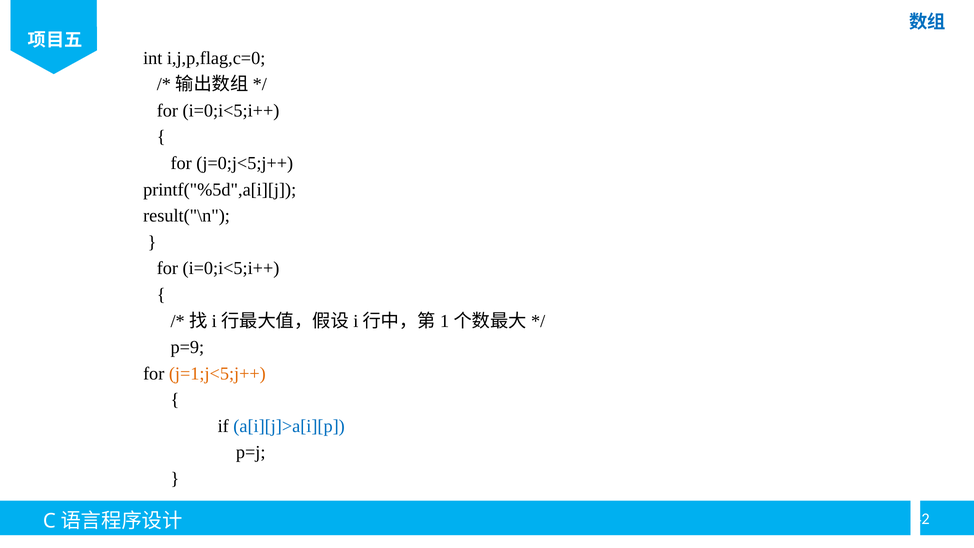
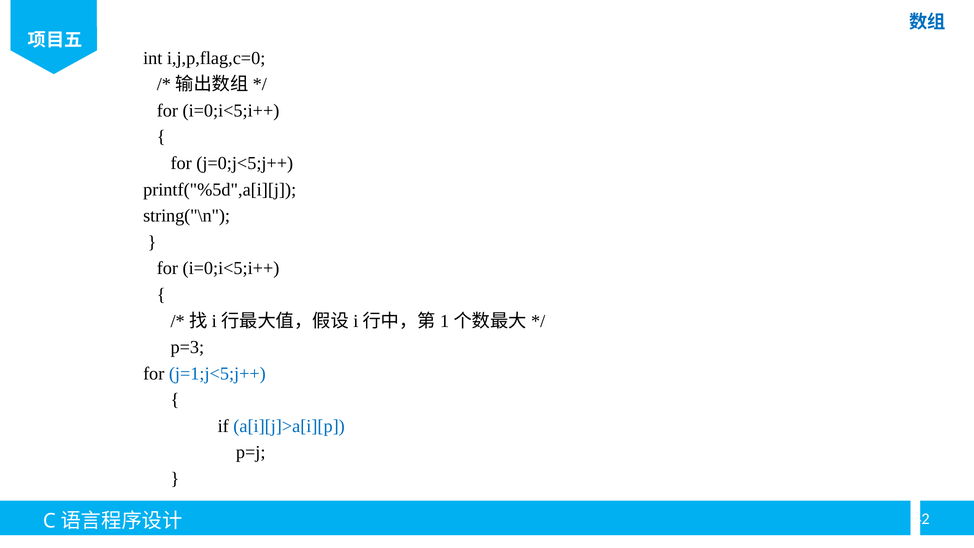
result("\n: result("\n -> string("\n (187, 216)
p=9: p=9 -> p=3 (187, 347)
j=1;j<5;j++ colour: orange -> blue (217, 373)
